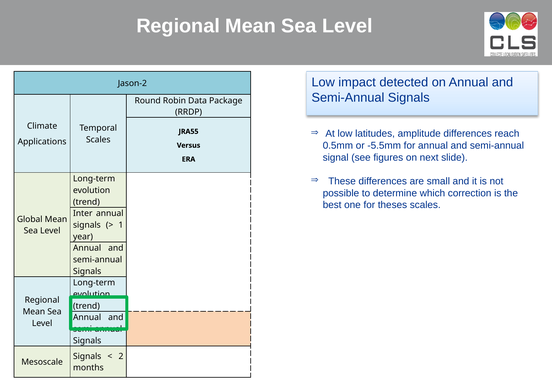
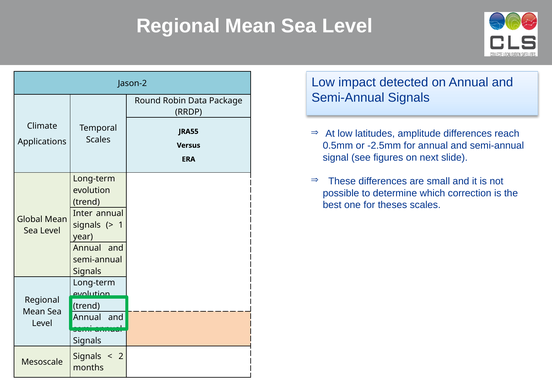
-5.5mm: -5.5mm -> -2.5mm (384, 146)
